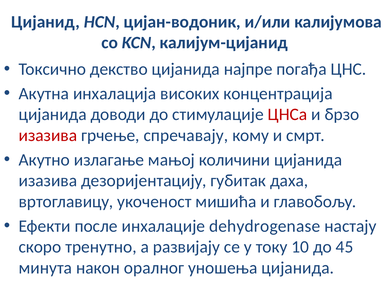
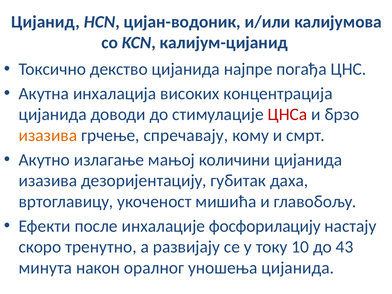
изазива colour: red -> orange (48, 135)
dehydrogenase: dehydrogenase -> фосфорилацију (265, 226)
45: 45 -> 43 (345, 247)
